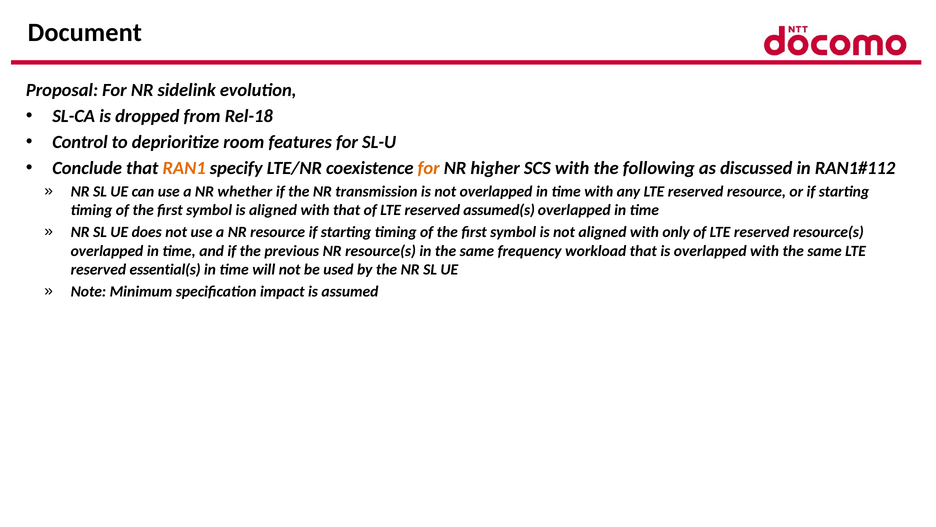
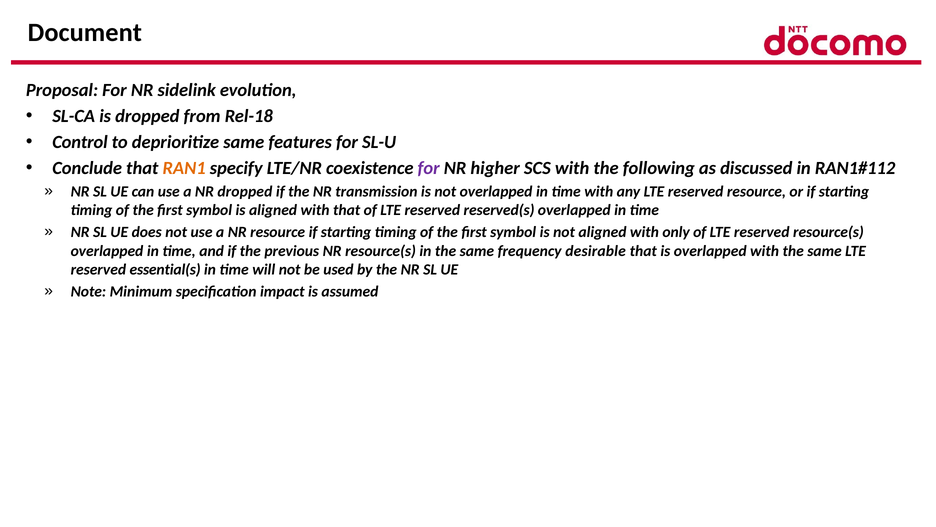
deprioritize room: room -> same (244, 142)
for colour: orange -> purple (429, 168)
NR whether: whether -> dropped (245, 191)
assumed(s: assumed(s -> reserved(s (499, 210)
workload: workload -> desirable (596, 251)
